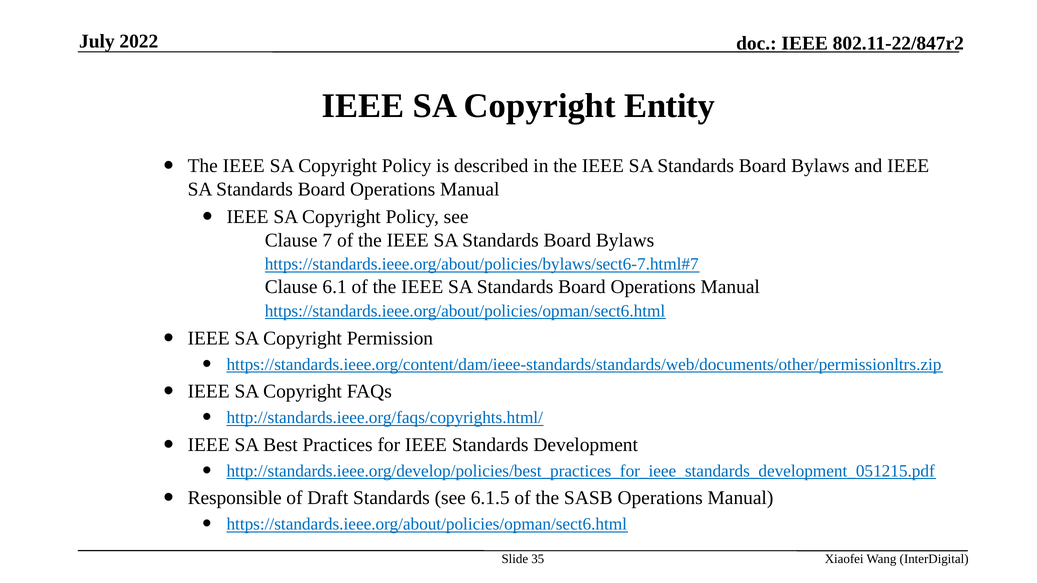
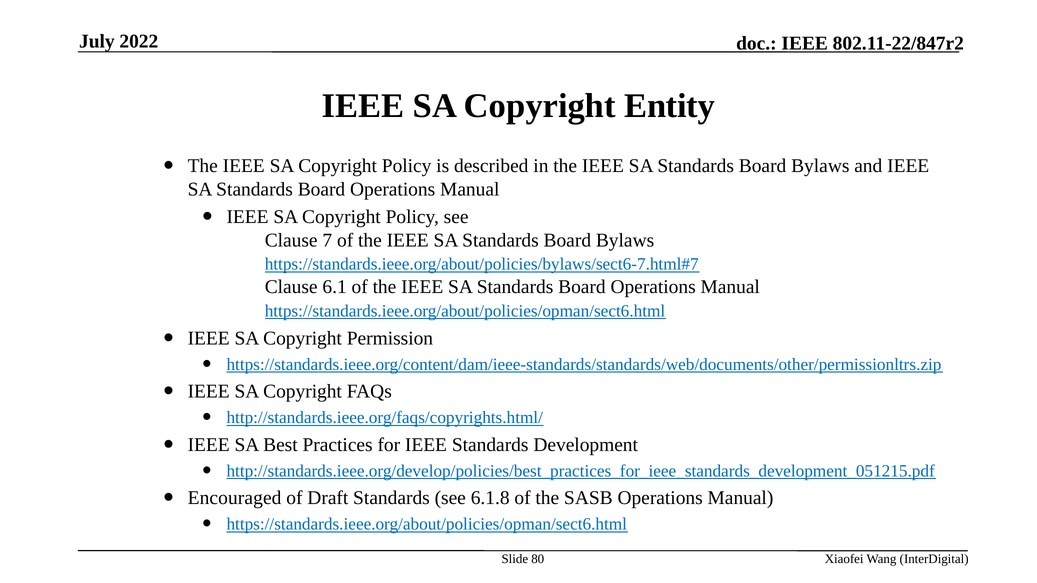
Responsible: Responsible -> Encouraged (235, 498)
6.1.5: 6.1.5 -> 6.1.8 (490, 498)
35: 35 -> 80 (538, 559)
